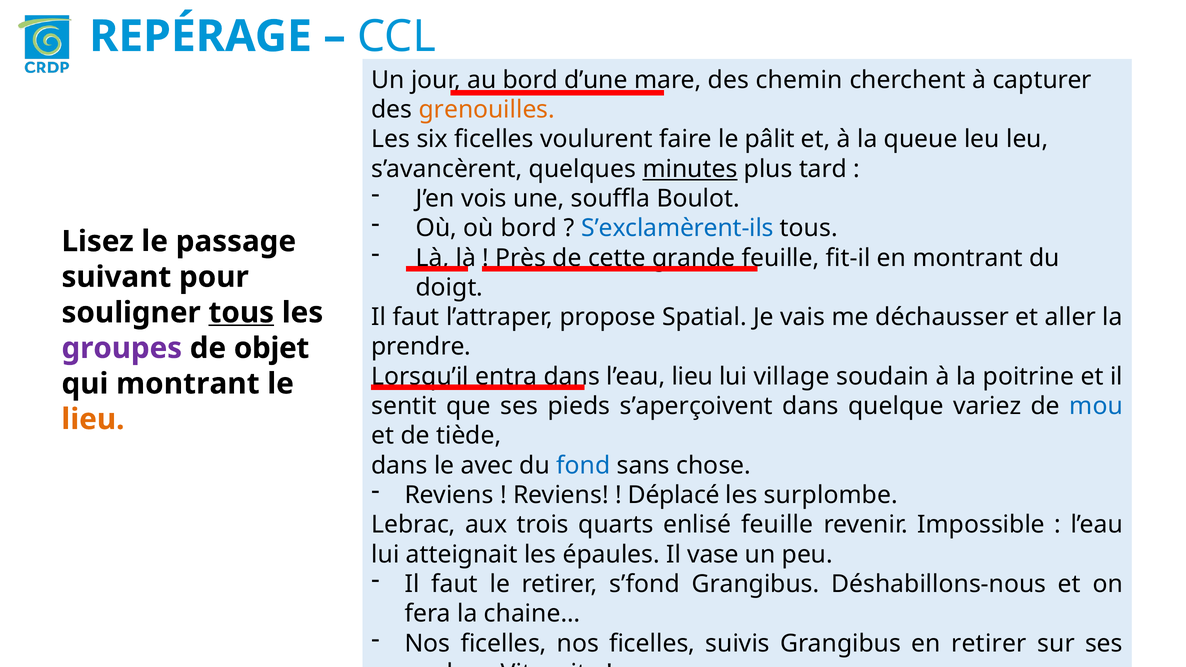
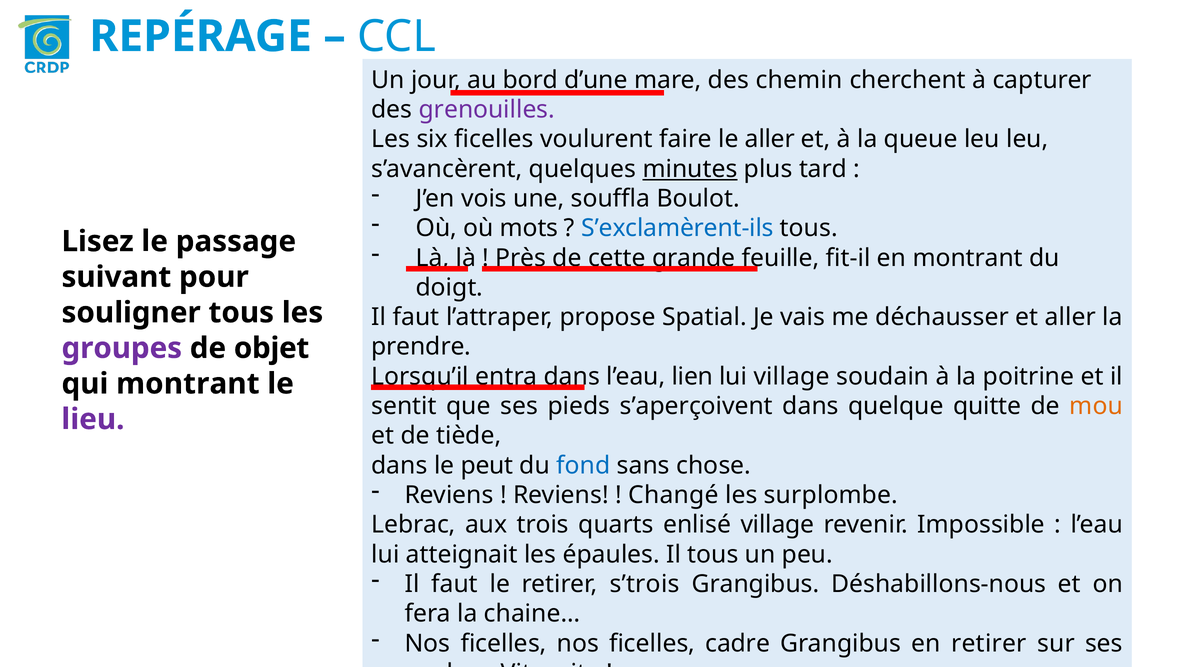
grenouilles colour: orange -> purple (487, 110)
le pâlit: pâlit -> aller (770, 139)
où bord: bord -> mots (529, 228)
tous underline: present -> none (241, 313)
l’eau lieu: lieu -> lien (692, 377)
variez: variez -> quitte (987, 406)
mou colour: blue -> orange (1096, 406)
lieu colour: orange -> purple (93, 419)
avec: avec -> peut (487, 466)
Déplacé: Déplacé -> Changé (673, 495)
enlisé feuille: feuille -> village (777, 525)
Il vase: vase -> tous (713, 555)
s’fond: s’fond -> s’trois (645, 584)
suivis: suivis -> cadre (738, 644)
